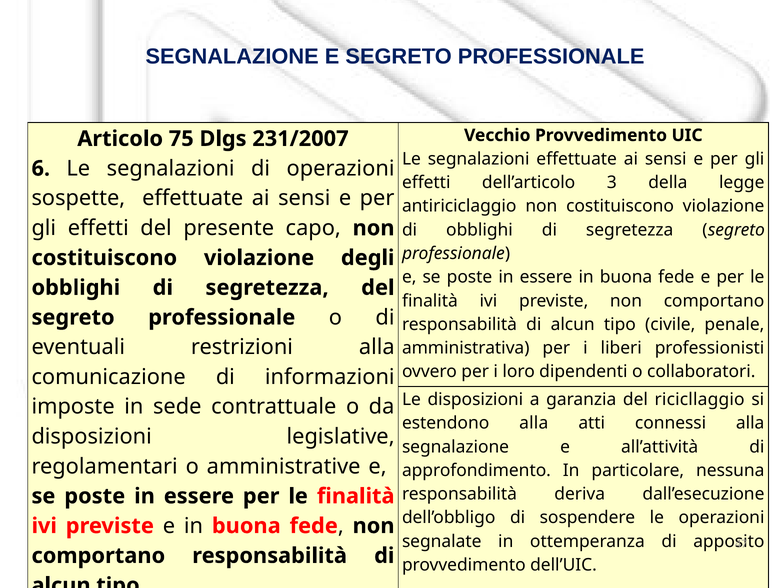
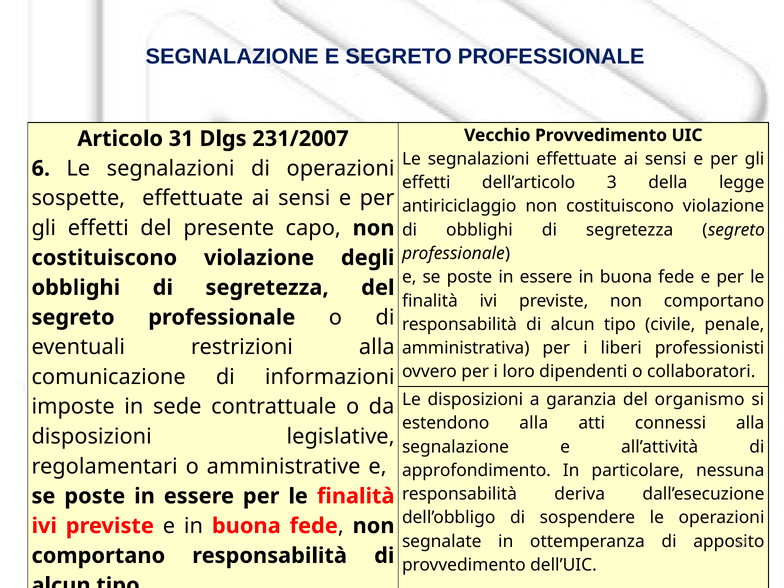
75: 75 -> 31 (181, 139)
ricicllaggio: ricicllaggio -> organismo (700, 399)
